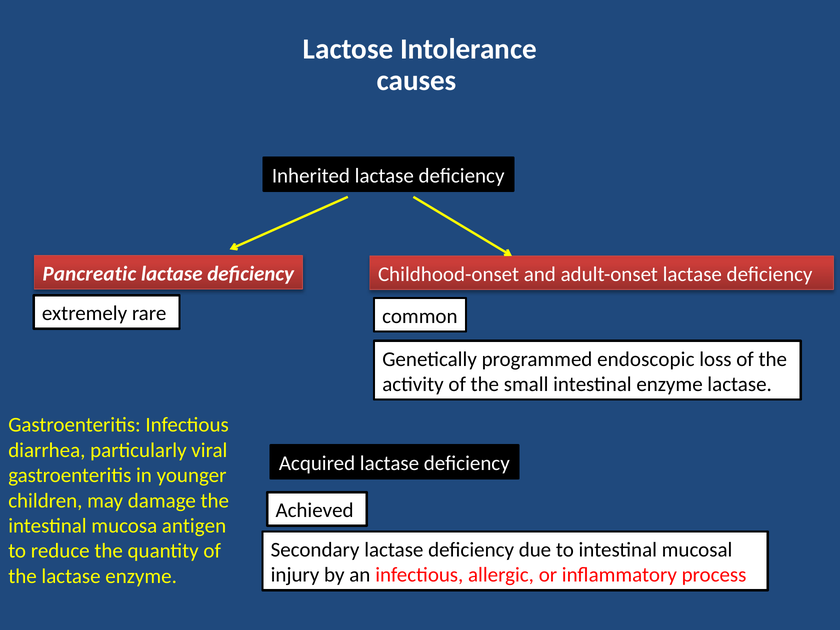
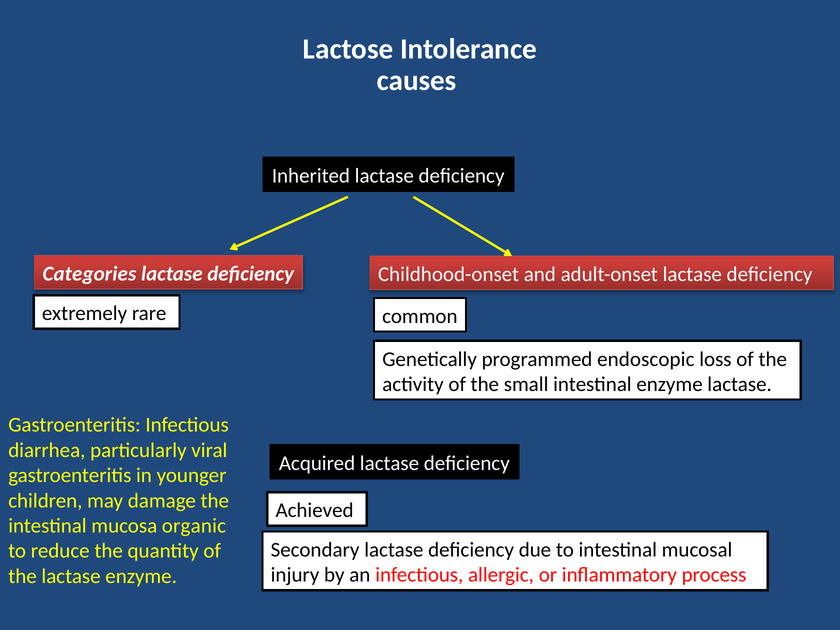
Pancreatic: Pancreatic -> Categories (89, 274)
antigen: antigen -> organic (194, 526)
